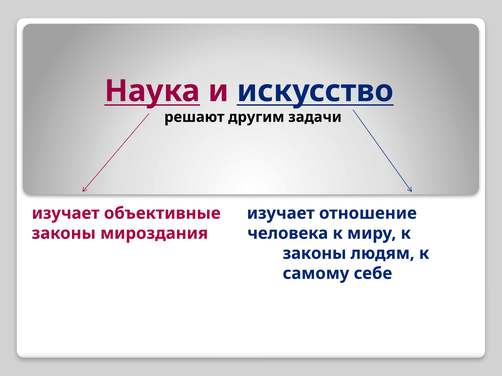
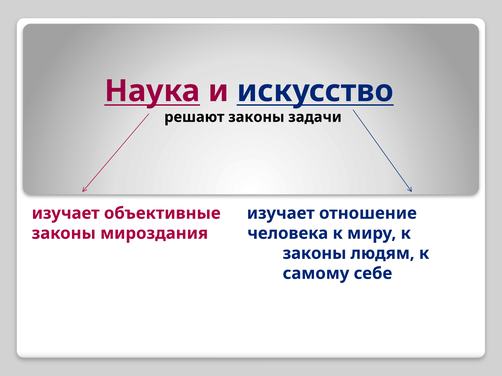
решают другим: другим -> законы (256, 117)
